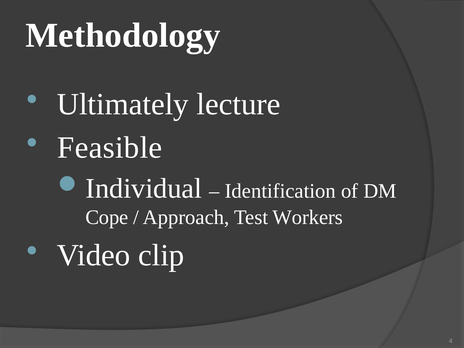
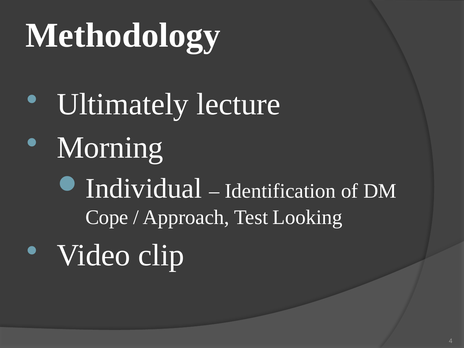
Feasible: Feasible -> Morning (110, 148)
Workers: Workers -> Looking (308, 217)
